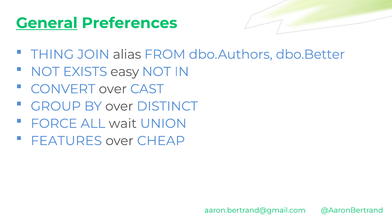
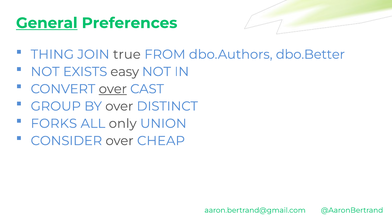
alias: alias -> true (127, 55)
over underline: none -> present (113, 89)
FORCE: FORCE -> FORKS (54, 124)
wait: wait -> only (123, 124)
FEATURES: FEATURES -> CONSIDER (66, 141)
